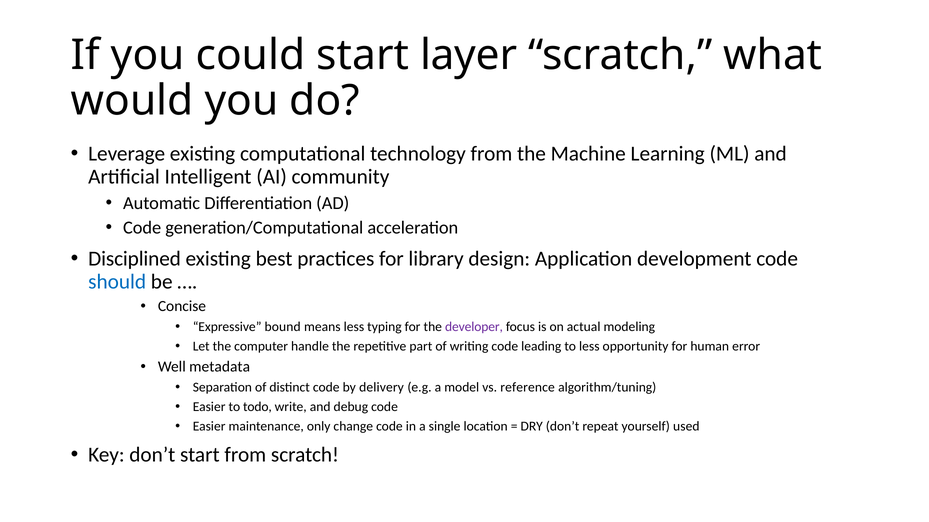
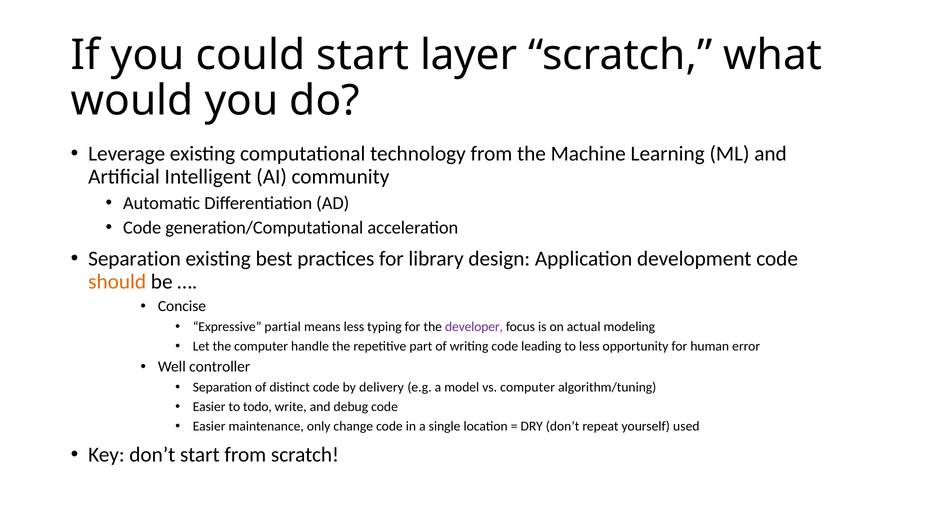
Disciplined: Disciplined -> Separation (135, 259)
should colour: blue -> orange (117, 282)
bound: bound -> partial (283, 327)
metadata: metadata -> controller (220, 367)
vs reference: reference -> computer (528, 388)
